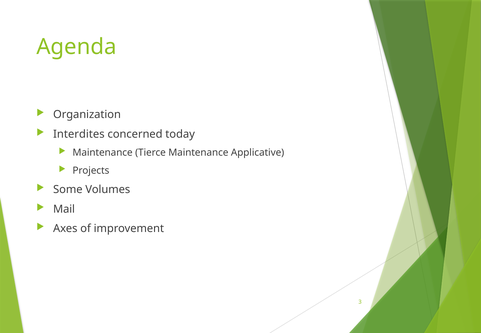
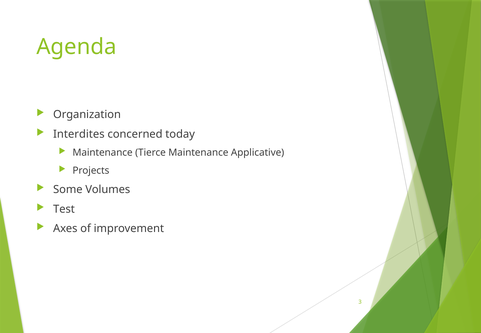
Mail: Mail -> Test (64, 209)
